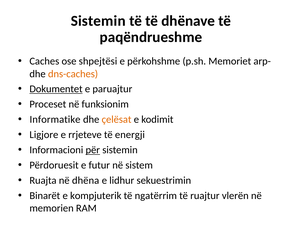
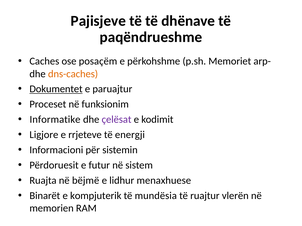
Sistemin: Sistemin -> Pajisjeve (98, 21)
shpejtësi: shpejtësi -> posaçëm (98, 61)
çelësat colour: orange -> purple (117, 120)
për underline: present -> none (93, 150)
dhëna: dhëna -> bëjmë (86, 181)
sekuestrimin: sekuestrimin -> menaxhuese (164, 181)
ngatërrim: ngatërrim -> mundësia (156, 196)
